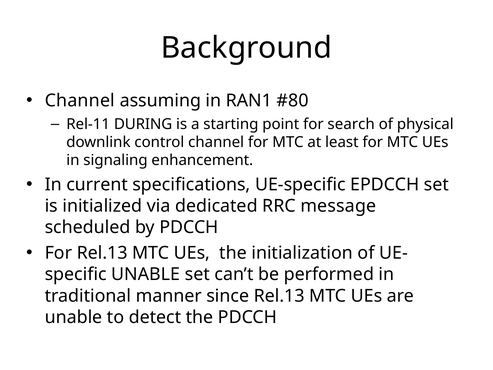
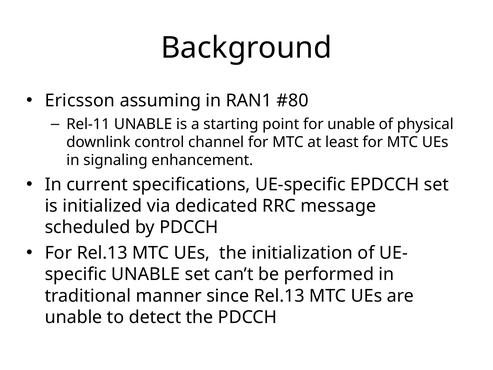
Channel: Channel -> Ericsson (80, 101)
Rel-11 DURING: DURING -> UNABLE (143, 124)
for search: search -> unable (351, 124)
